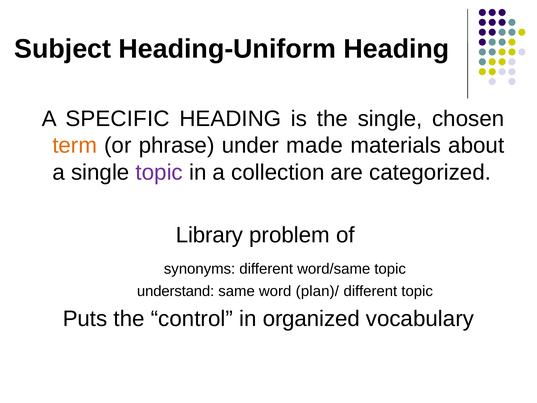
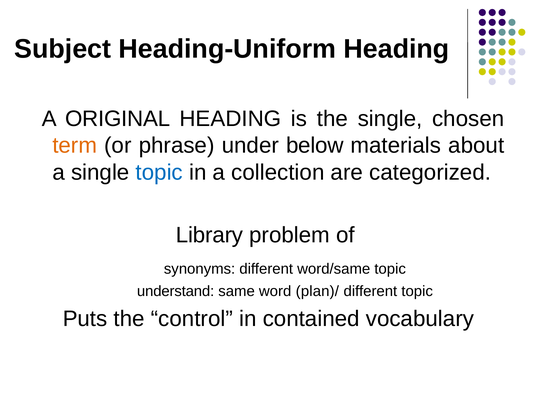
SPECIFIC: SPECIFIC -> ORIGINAL (118, 119)
made: made -> below (315, 145)
topic colour: purple -> blue (159, 172)
organized: organized -> contained (311, 319)
